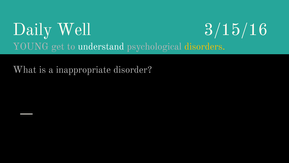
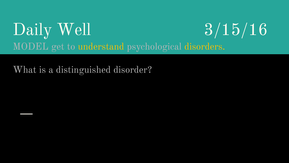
YOUNG: YOUNG -> MODEL (31, 46)
understand colour: white -> yellow (101, 46)
inappropriate: inappropriate -> distinguished (83, 70)
